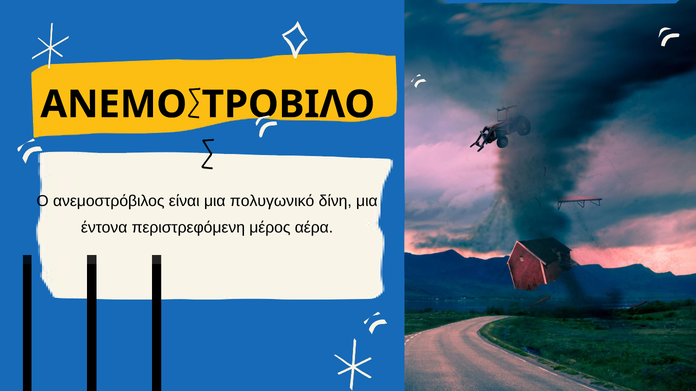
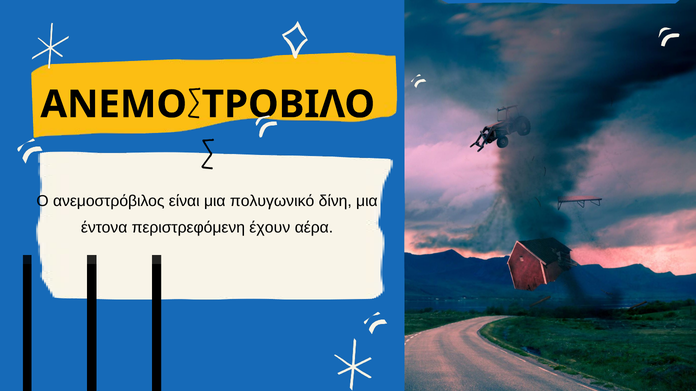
μέρος: μέρος -> έχουν (270, 228)
